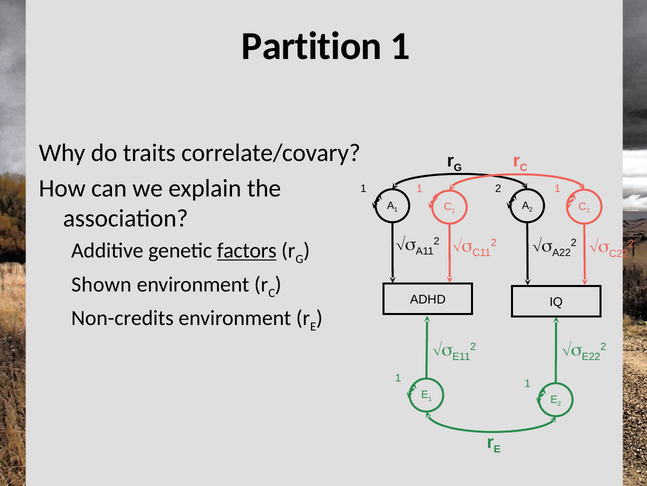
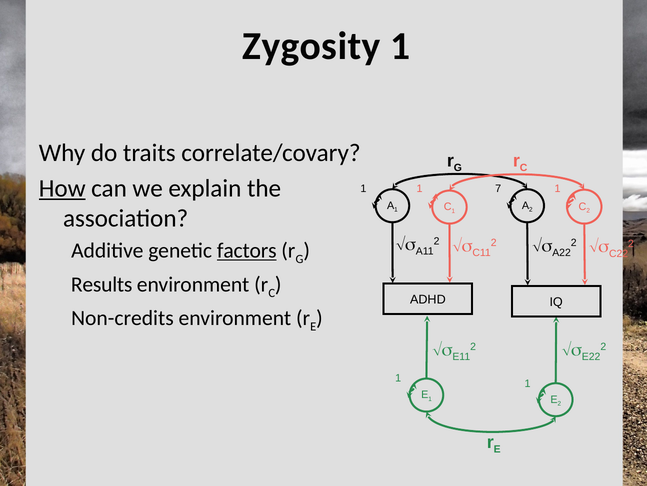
Partition: Partition -> Zygosity (311, 46)
How underline: none -> present (62, 188)
1 2: 2 -> 7 (498, 189)
Shown: Shown -> Results (102, 284)
